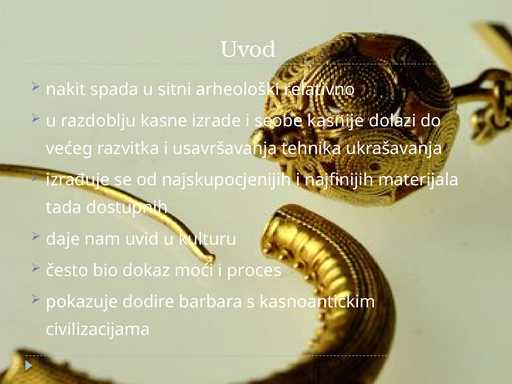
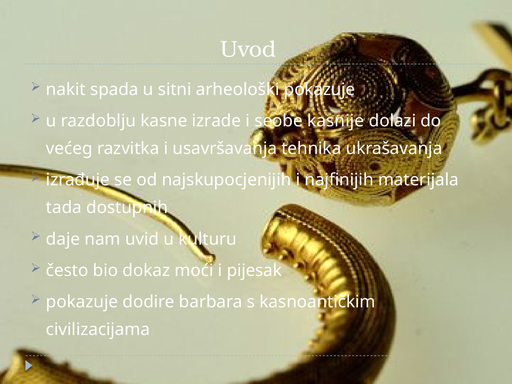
arheološki relativno: relativno -> pokazuje (320, 89)
proces: proces -> pijesak (254, 271)
